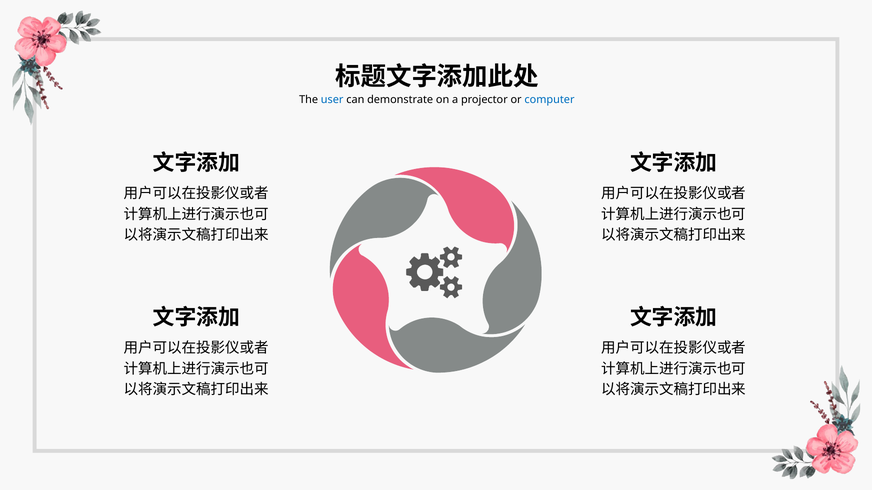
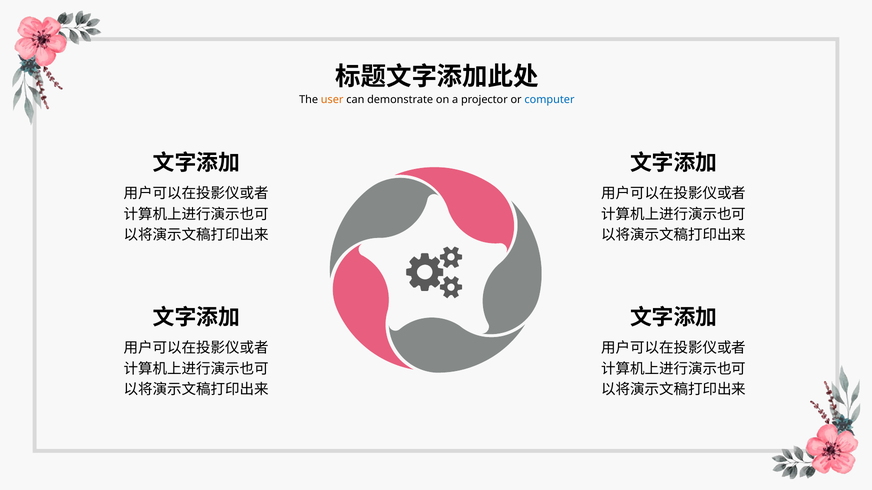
user colour: blue -> orange (332, 100)
